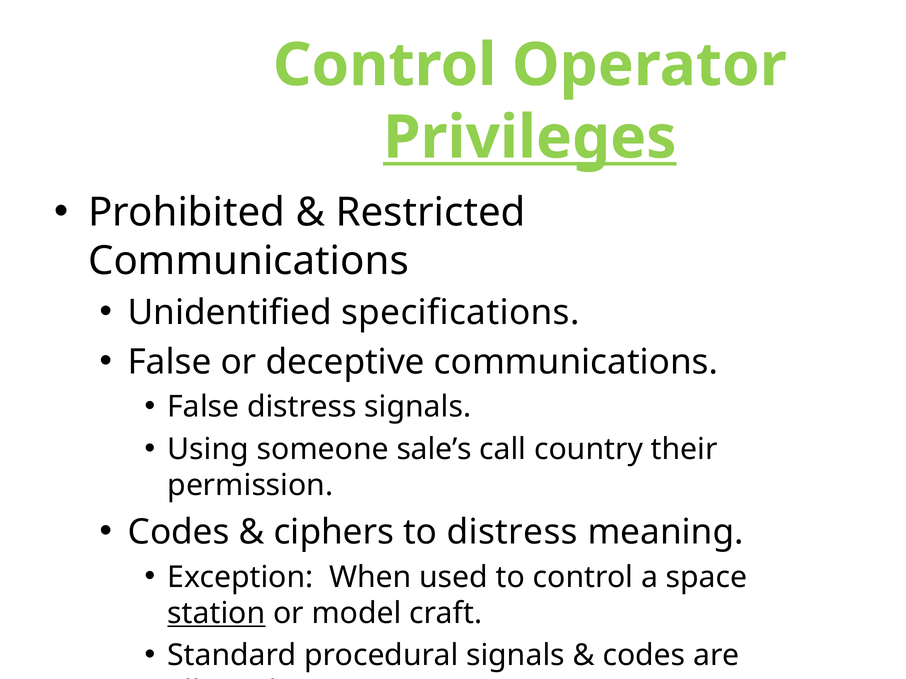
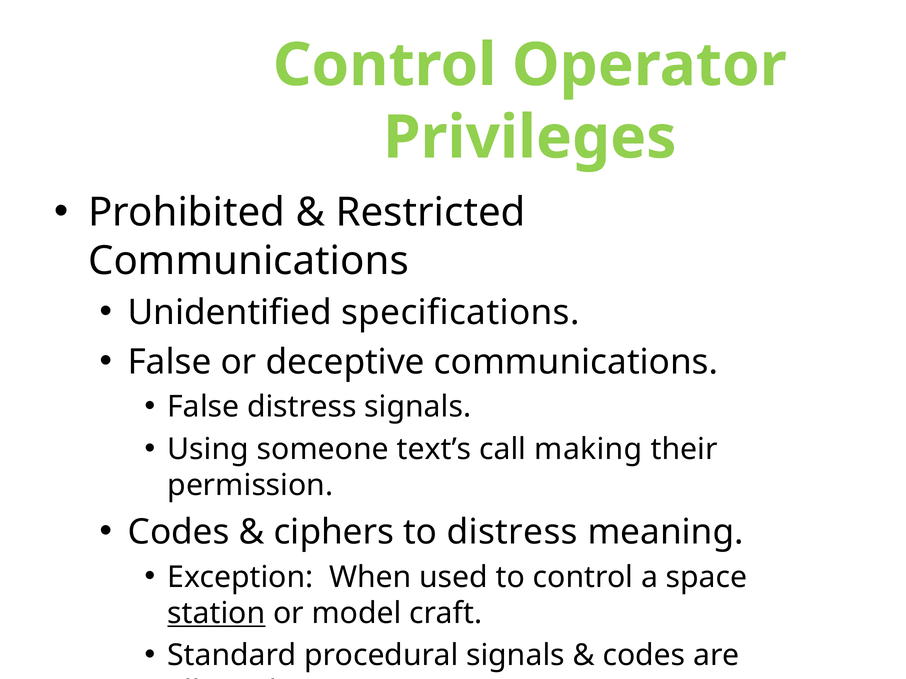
Privileges underline: present -> none (530, 138)
sale’s: sale’s -> text’s (434, 450)
country: country -> making (588, 450)
